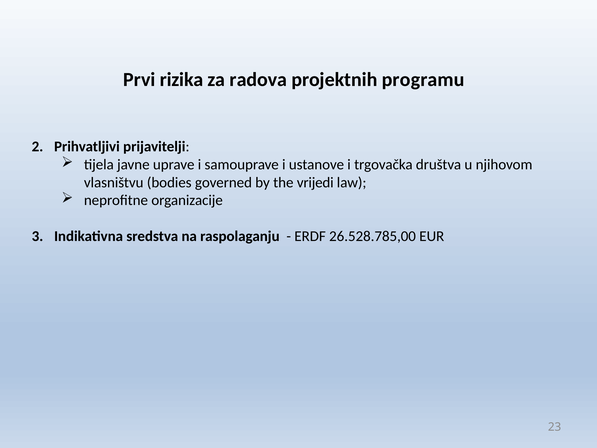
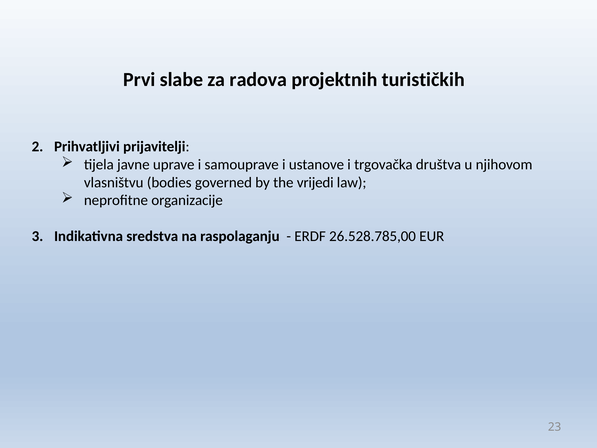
rizika: rizika -> slabe (182, 80)
programu: programu -> turističkih (423, 80)
